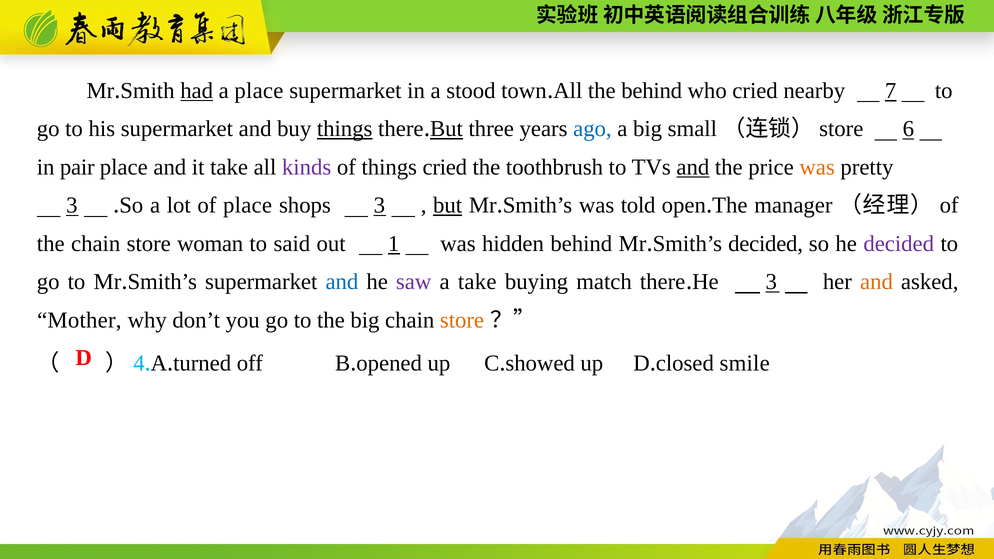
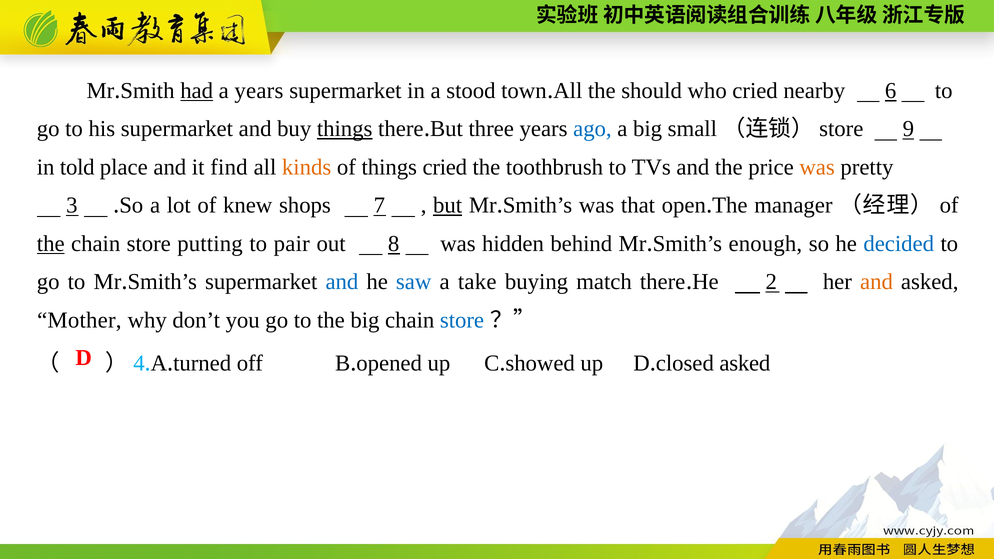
a place: place -> years (259, 91)
the behind: behind -> should (652, 91)
7: 7 -> 6 (891, 91)
But underline: present -> none (446, 129)
6: 6 -> 9 (908, 129)
pair: pair -> told (77, 167)
it take: take -> find (229, 167)
kinds colour: purple -> orange (307, 167)
and underline: present -> none (693, 167)
of place: place -> knew (248, 206)
shops 3: 3 -> 7 (379, 206)
told: told -> that (638, 206)
the underline: none -> present (51, 244)
woman: woman -> putting (210, 244)
said: said -> pair (292, 244)
1: 1 -> 8 (394, 244)
decided: decided -> enough (765, 244)
decided colour: purple -> blue (899, 244)
saw colour: purple -> blue (414, 282)
He 3: 3 -> 2 (771, 282)
store colour: orange -> blue (462, 320)
smile: smile -> asked (745, 364)
